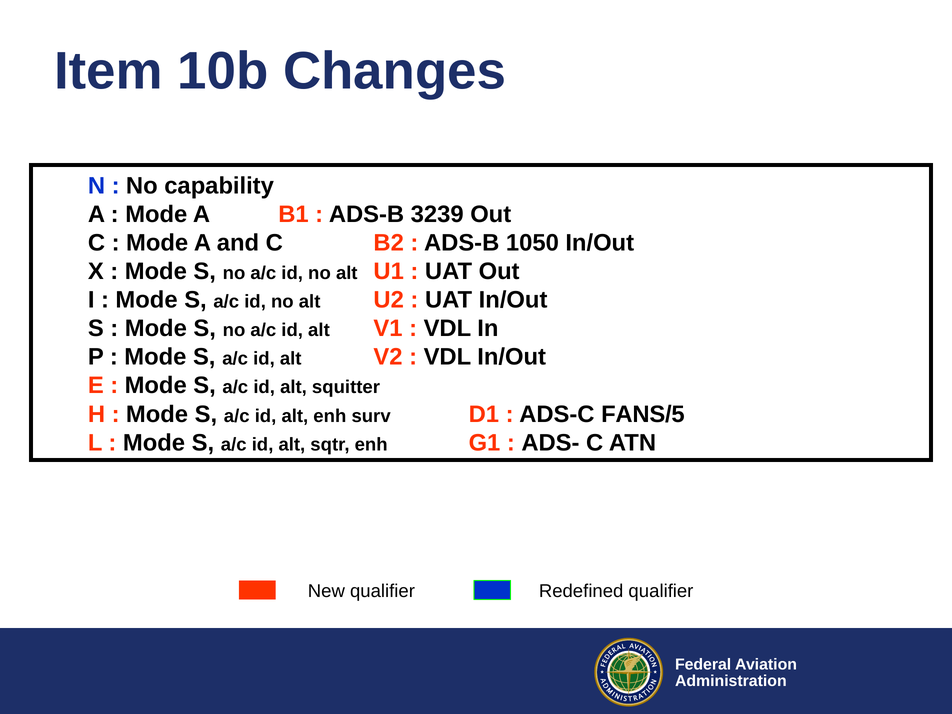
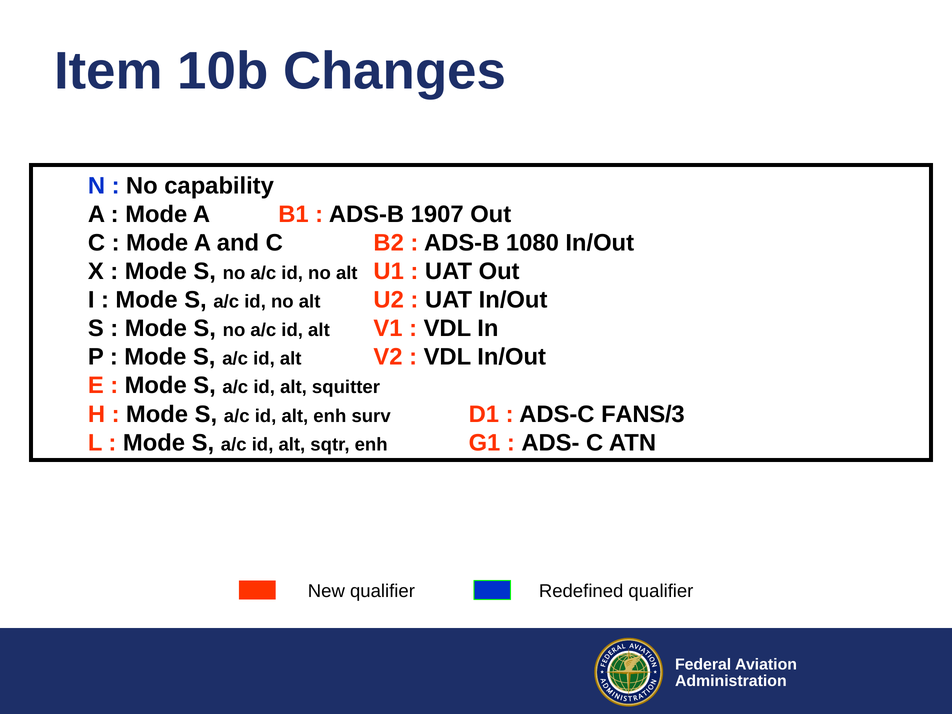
3239: 3239 -> 1907 (437, 214)
1050: 1050 -> 1080 (532, 243)
FANS/5: FANS/5 -> FANS/3 (643, 414)
